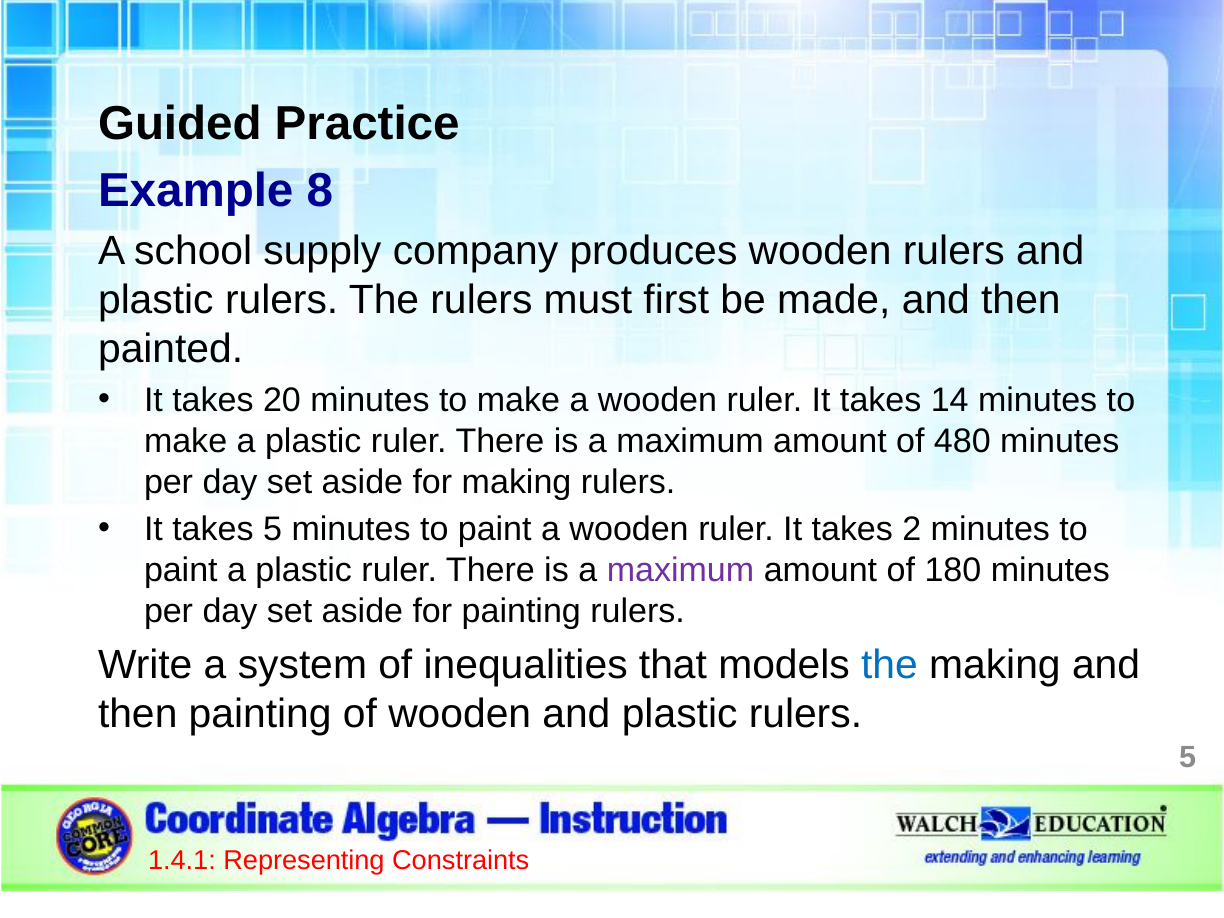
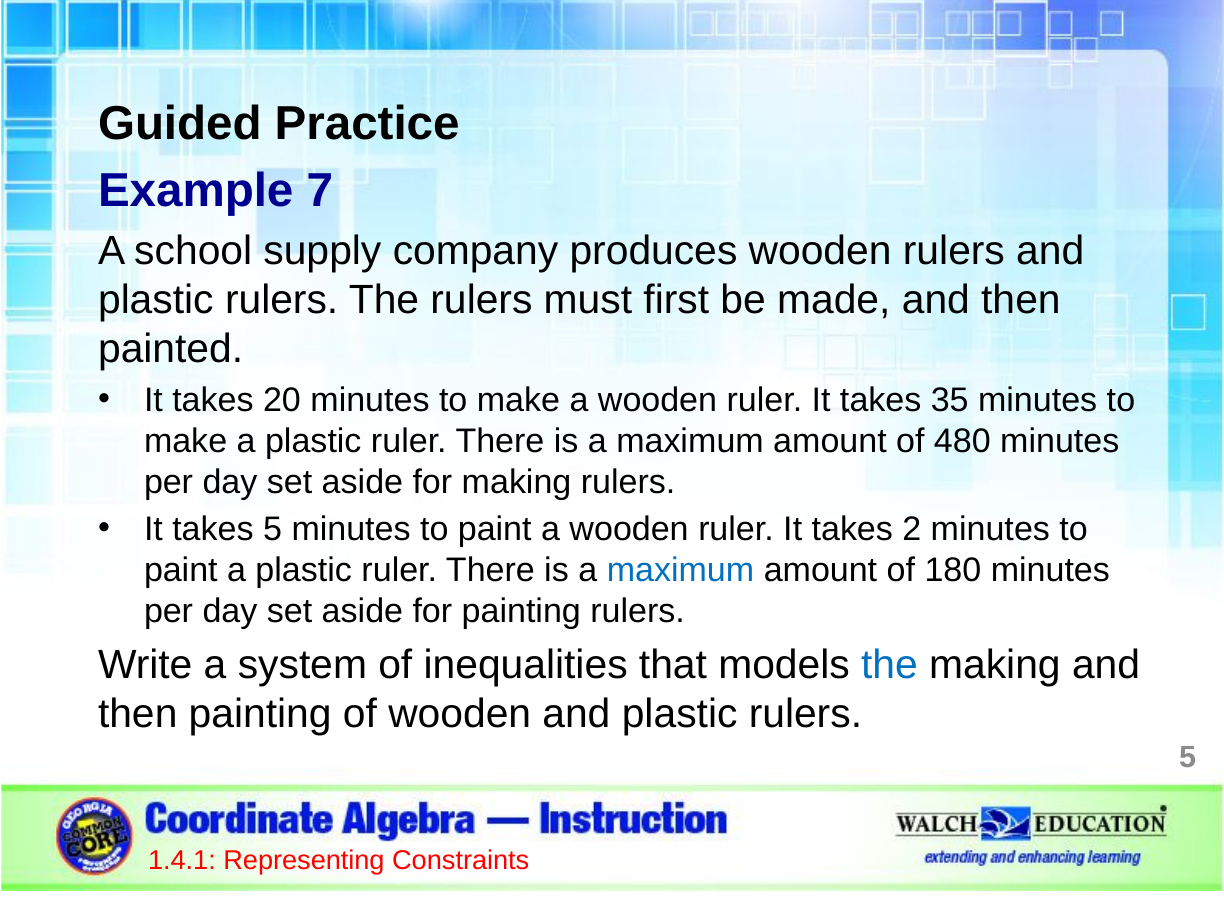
8: 8 -> 7 (320, 191)
14: 14 -> 35 (950, 400)
maximum colour: purple -> blue (680, 571)
